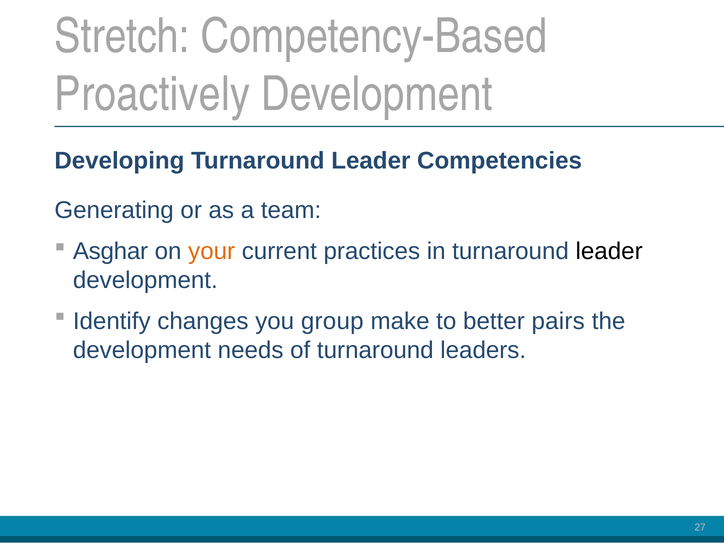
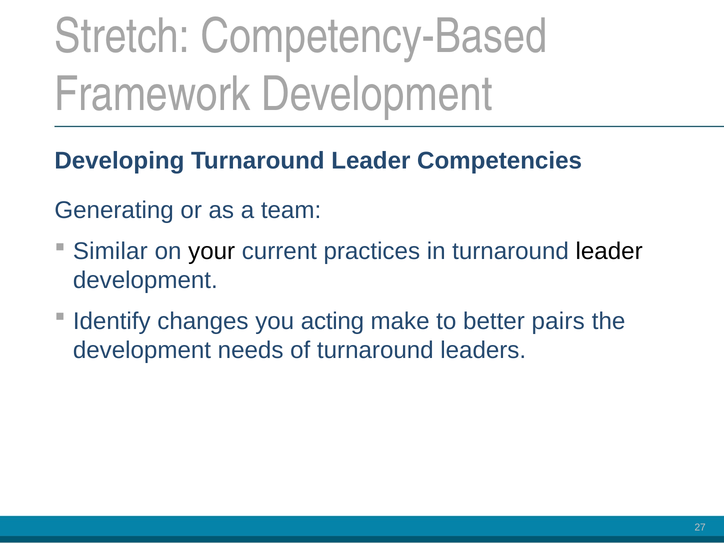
Proactively: Proactively -> Framework (152, 94)
Asghar: Asghar -> Similar (110, 251)
your colour: orange -> black (212, 251)
group: group -> acting (332, 321)
